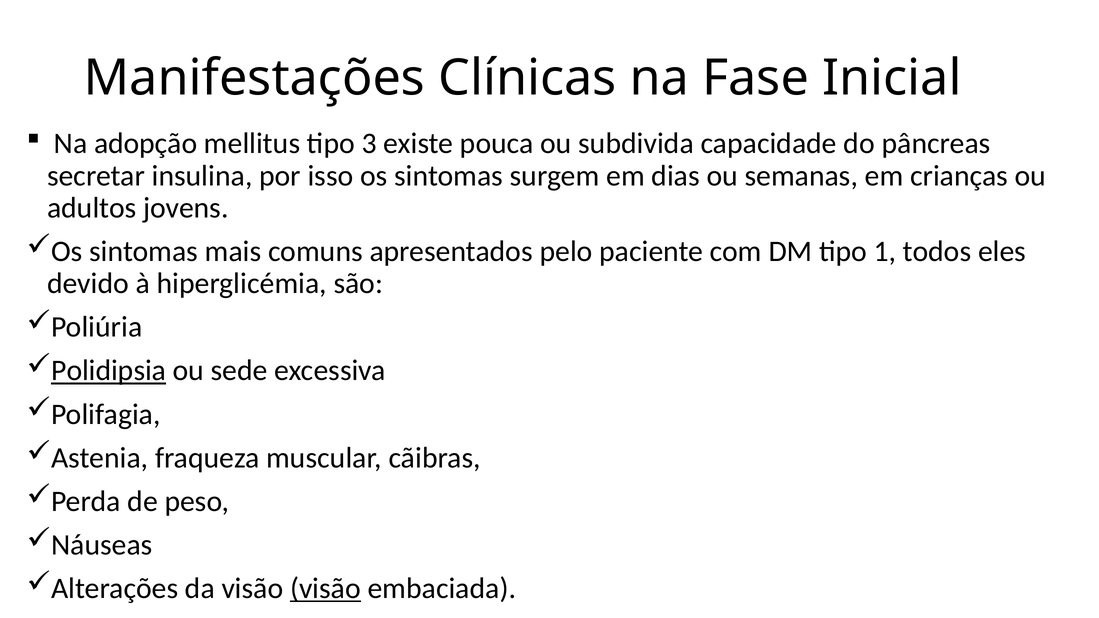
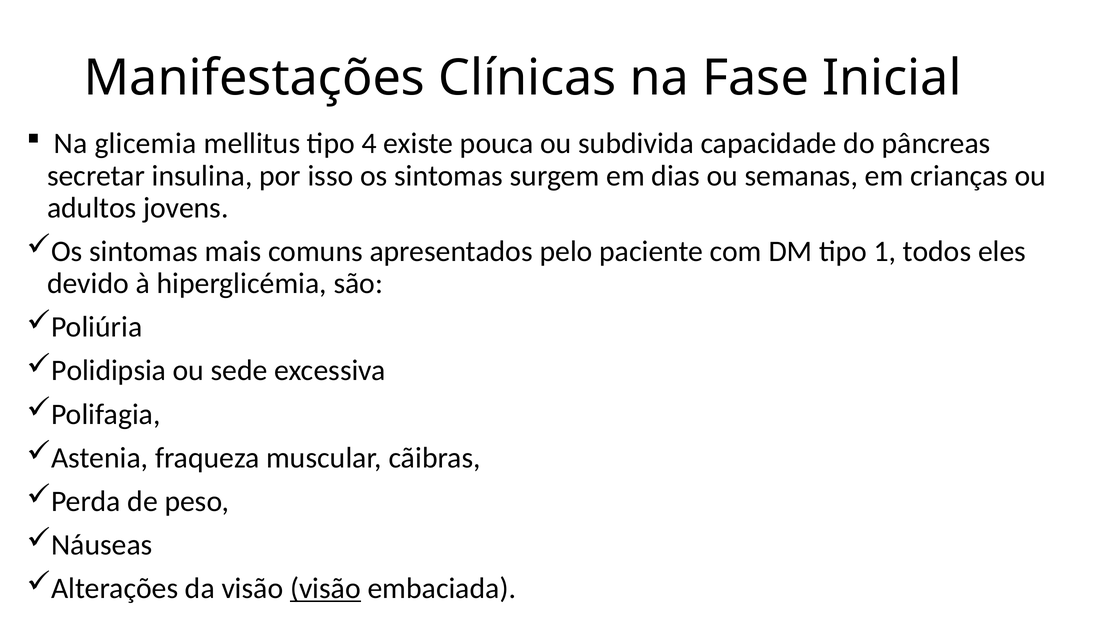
adopção: adopção -> glicemia (145, 144)
3: 3 -> 4 (369, 144)
Polidipsia underline: present -> none (109, 371)
